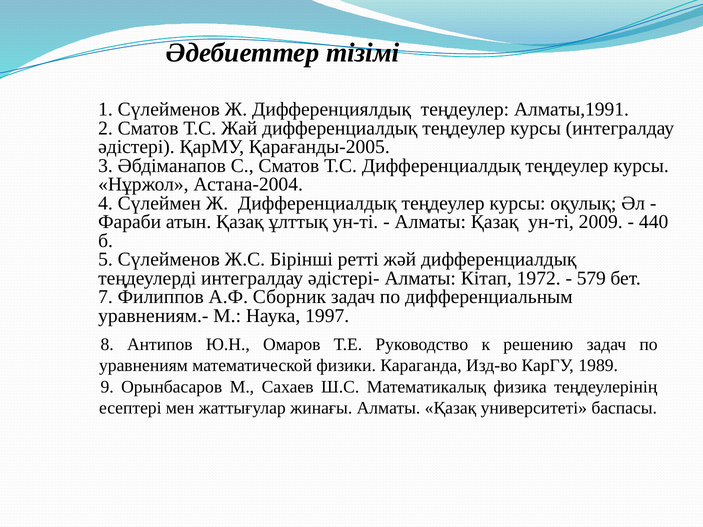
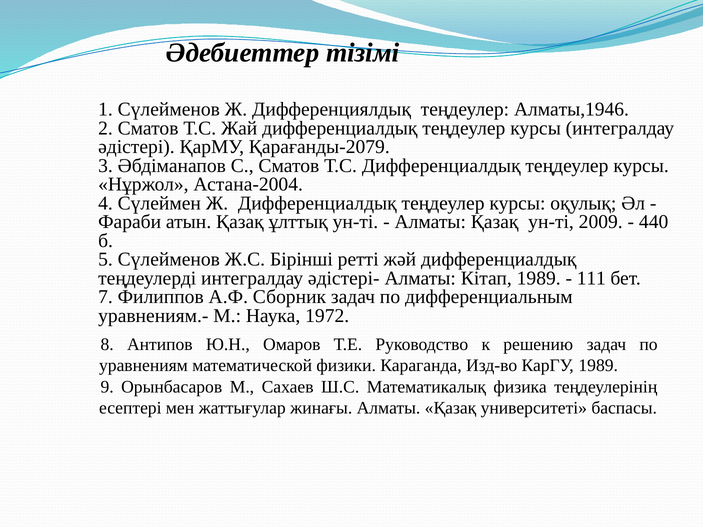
Алматы,1991: Алматы,1991 -> Алматы,1946 (571, 110)
Қарағанды-2005: Қарағанды-2005 -> Қарағанды-2079 (319, 147)
Кітап 1972: 1972 -> 1989 (539, 278)
579: 579 -> 111 (591, 278)
1997: 1997 -> 1972 (327, 316)
